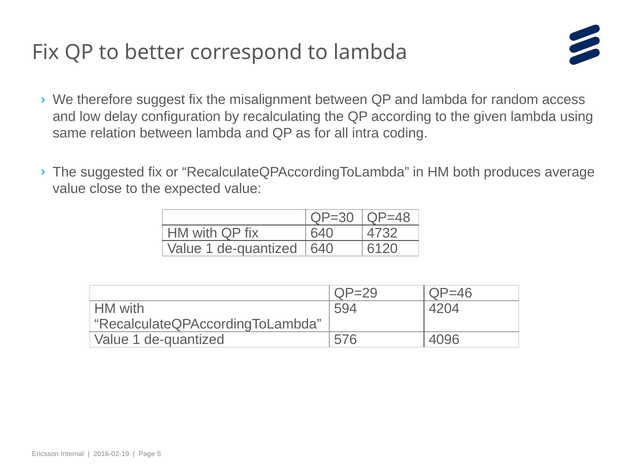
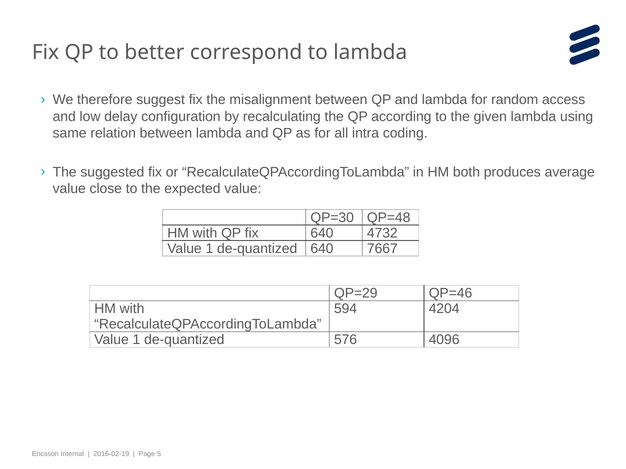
6120: 6120 -> 7667 (382, 249)
